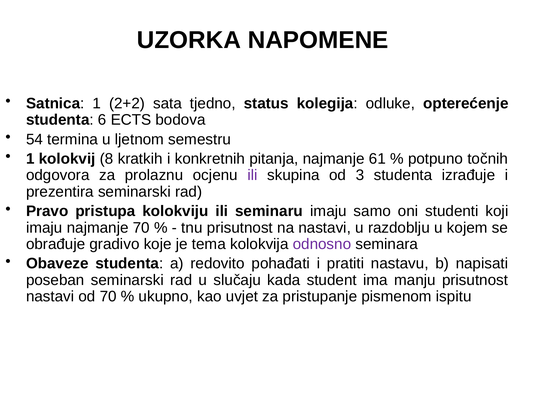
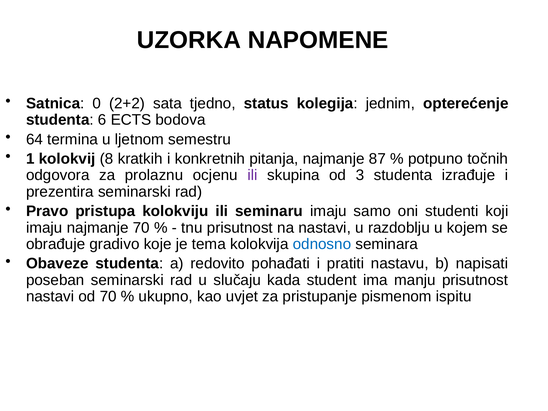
Satnica 1: 1 -> 0 (97, 103)
odluke: odluke -> jednim (390, 103)
54: 54 -> 64 (34, 139)
61: 61 -> 87 (377, 159)
odnosno colour: purple -> blue (322, 244)
